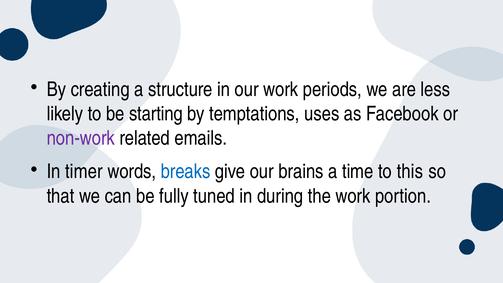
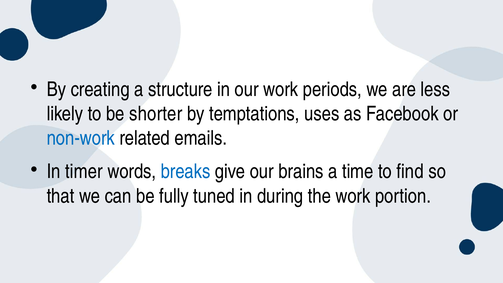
starting: starting -> shorter (156, 114)
non-work colour: purple -> blue (81, 138)
this: this -> find (410, 172)
